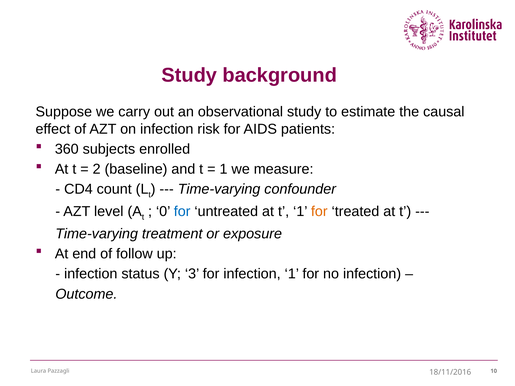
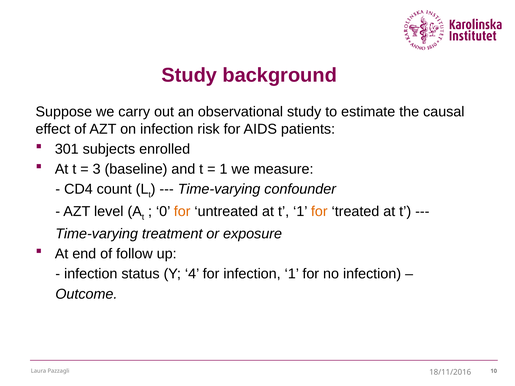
360: 360 -> 301 (67, 149)
2: 2 -> 3 (97, 169)
for colour: blue -> orange (182, 212)
3: 3 -> 4 (192, 274)
